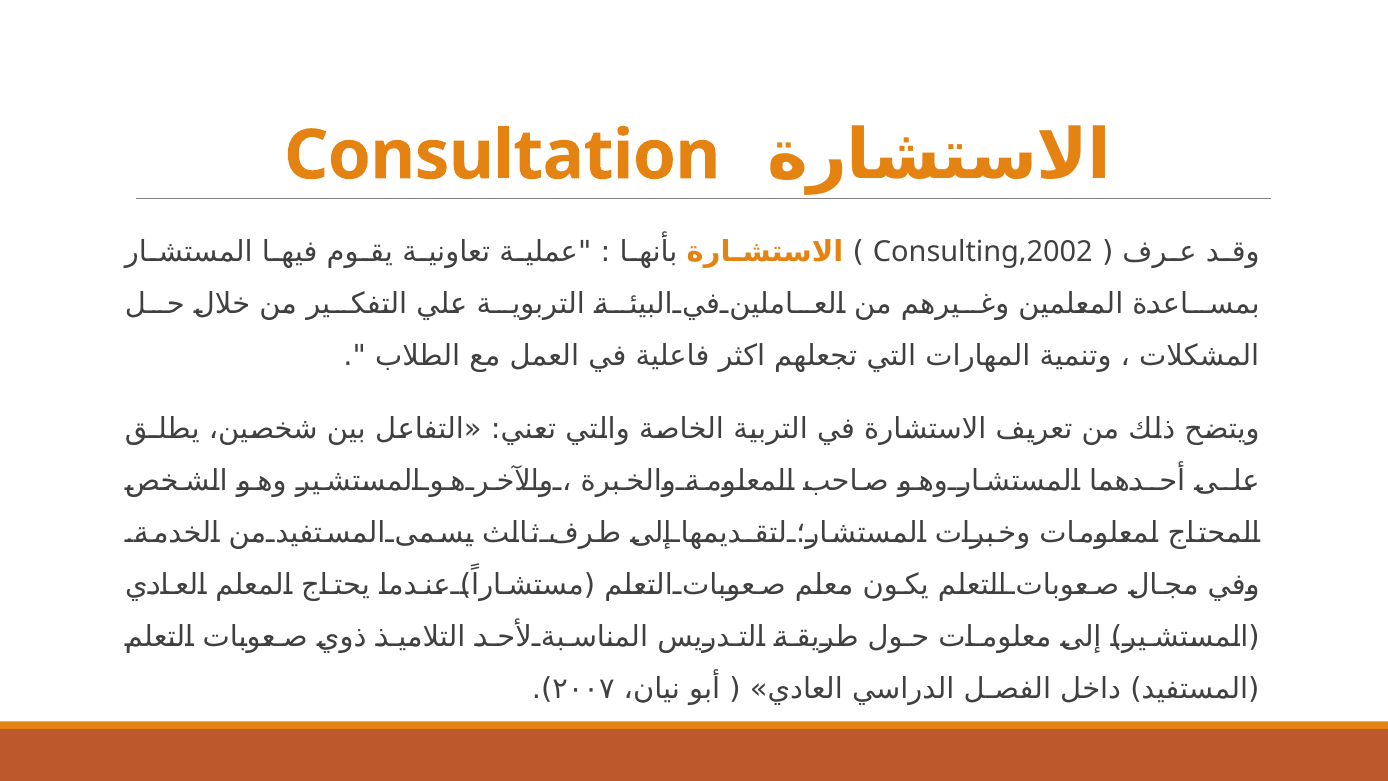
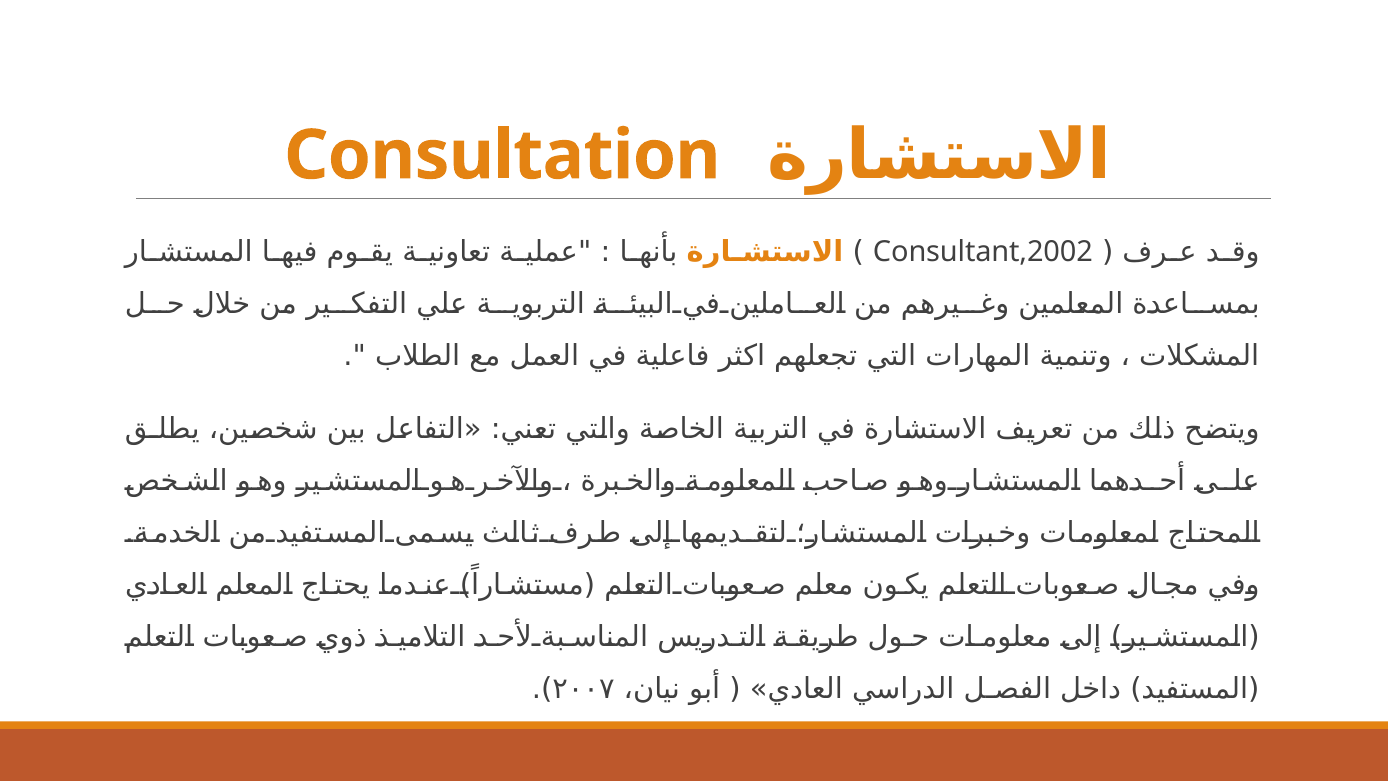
Consulting,2002: Consulting,2002 -> Consultant,2002 (983, 252)
